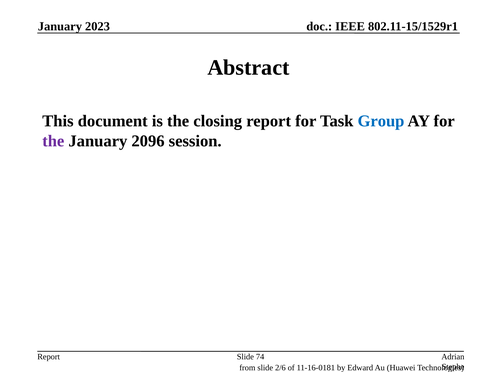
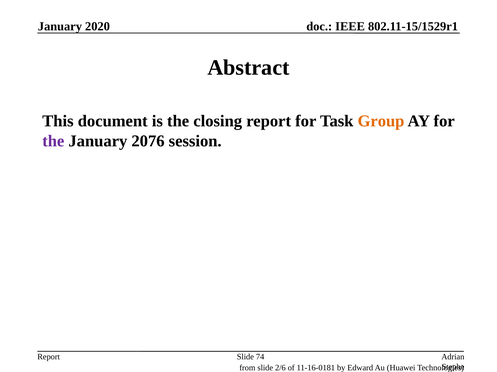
2023: 2023 -> 2020 (97, 27)
Group colour: blue -> orange (381, 121)
2096: 2096 -> 2076 (148, 141)
